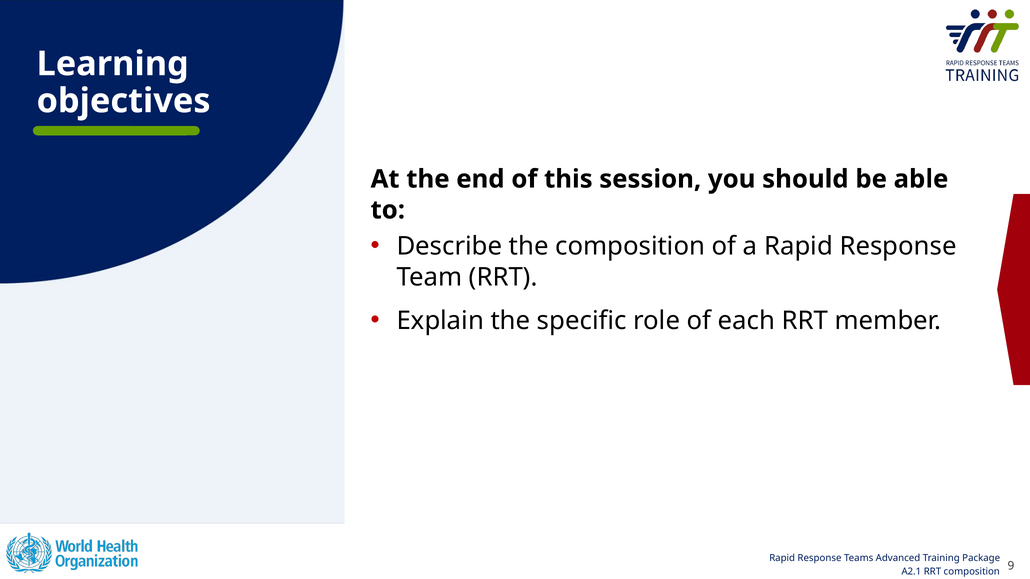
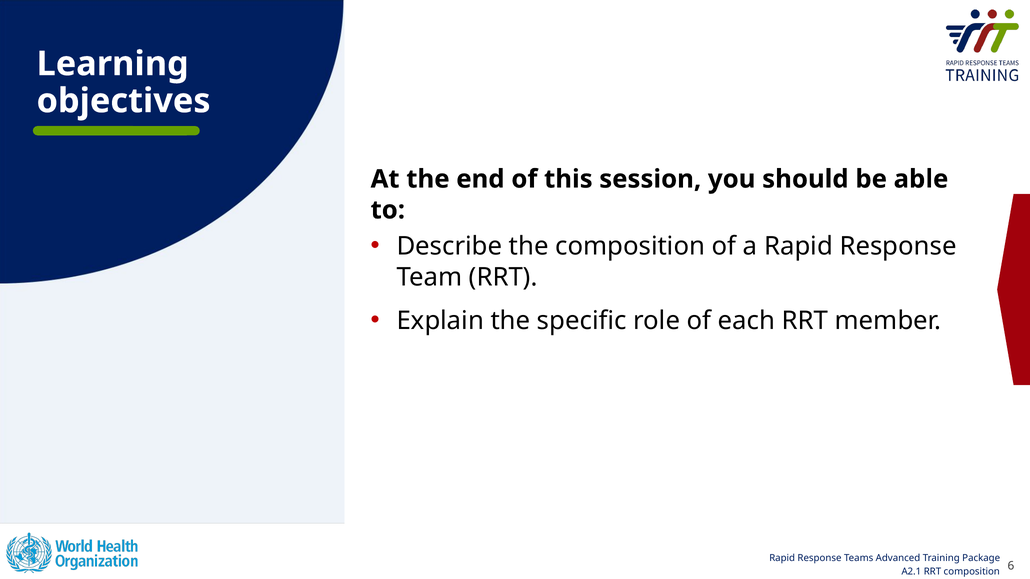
9: 9 -> 6 (1011, 566)
